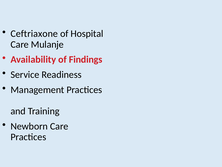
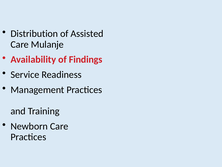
Ceftriaxone: Ceftriaxone -> Distribution (34, 34)
Hospital: Hospital -> Assisted (87, 34)
